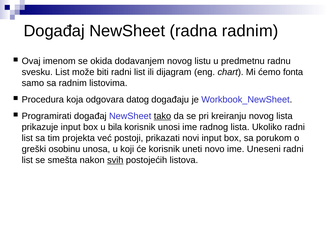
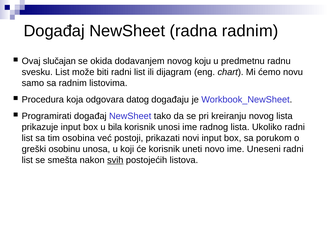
imenom: imenom -> slučajan (59, 61)
listu: listu -> koju (203, 61)
fonta: fonta -> novu (293, 72)
tako underline: present -> none (162, 116)
projekta: projekta -> osobina (79, 138)
